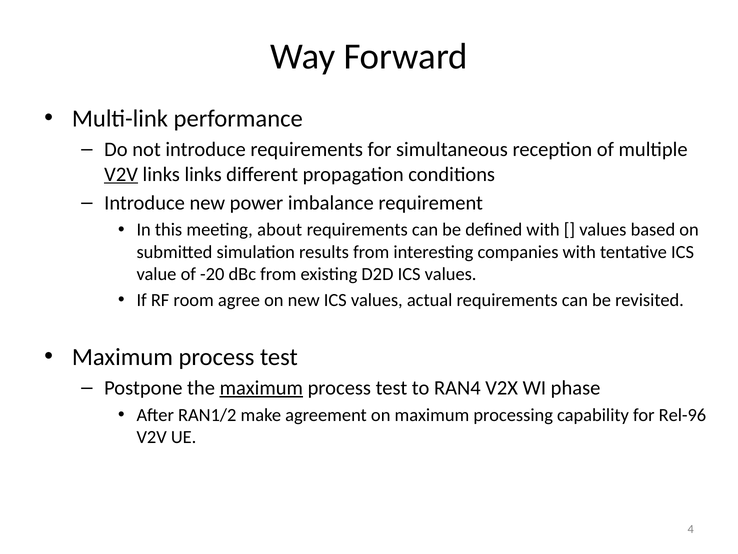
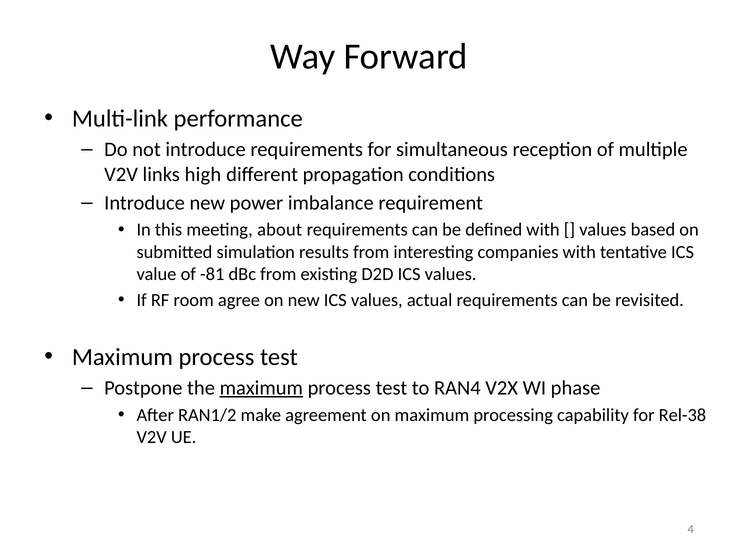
V2V underline: present -> none (121, 174)
links links: links -> high (203, 174)
-20: -20 -> -81 (212, 274)
Rel-96: Rel-96 -> Rel-38 (682, 415)
